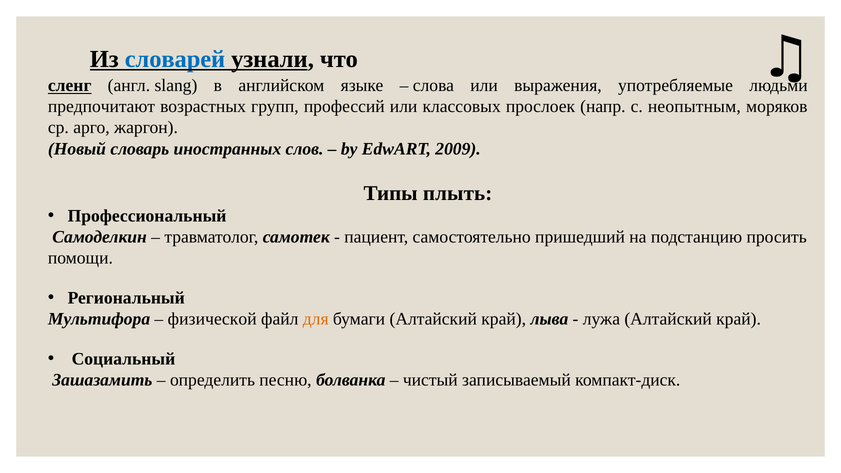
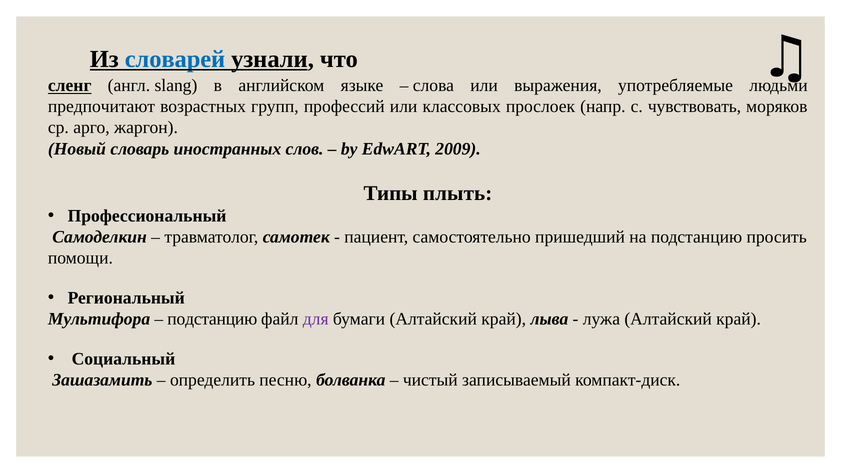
неопытным: неопытным -> чувствовать (695, 107)
физической: физической -> подстанцию (212, 319)
для colour: orange -> purple (316, 319)
